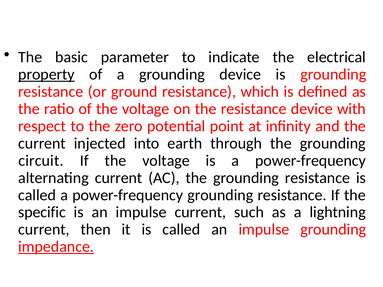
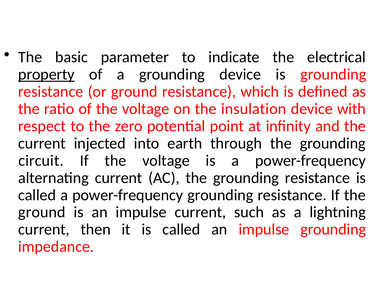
the resistance: resistance -> insulation (254, 109)
specific: specific -> ground (42, 212)
impedance underline: present -> none (56, 247)
